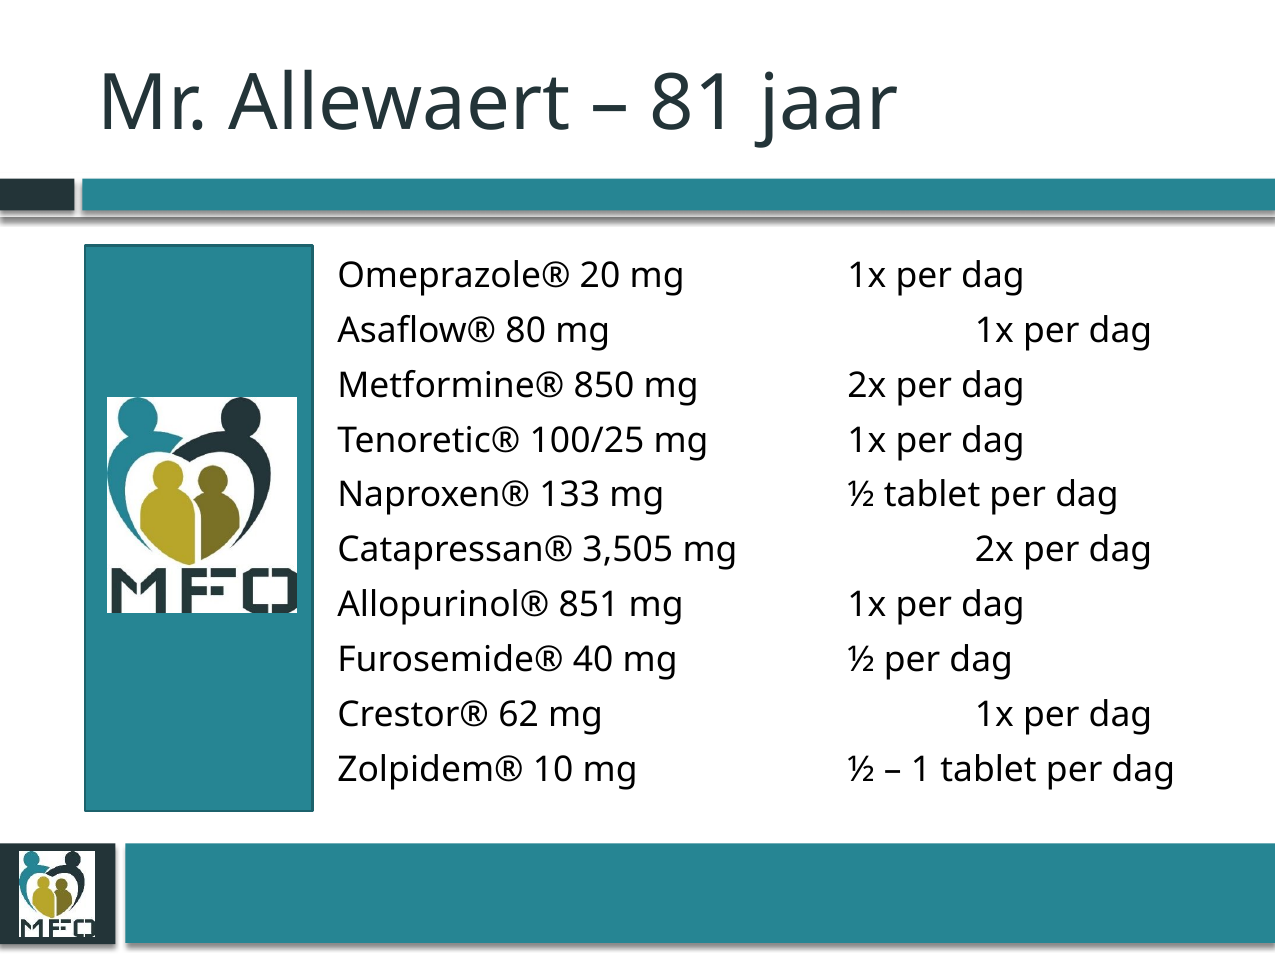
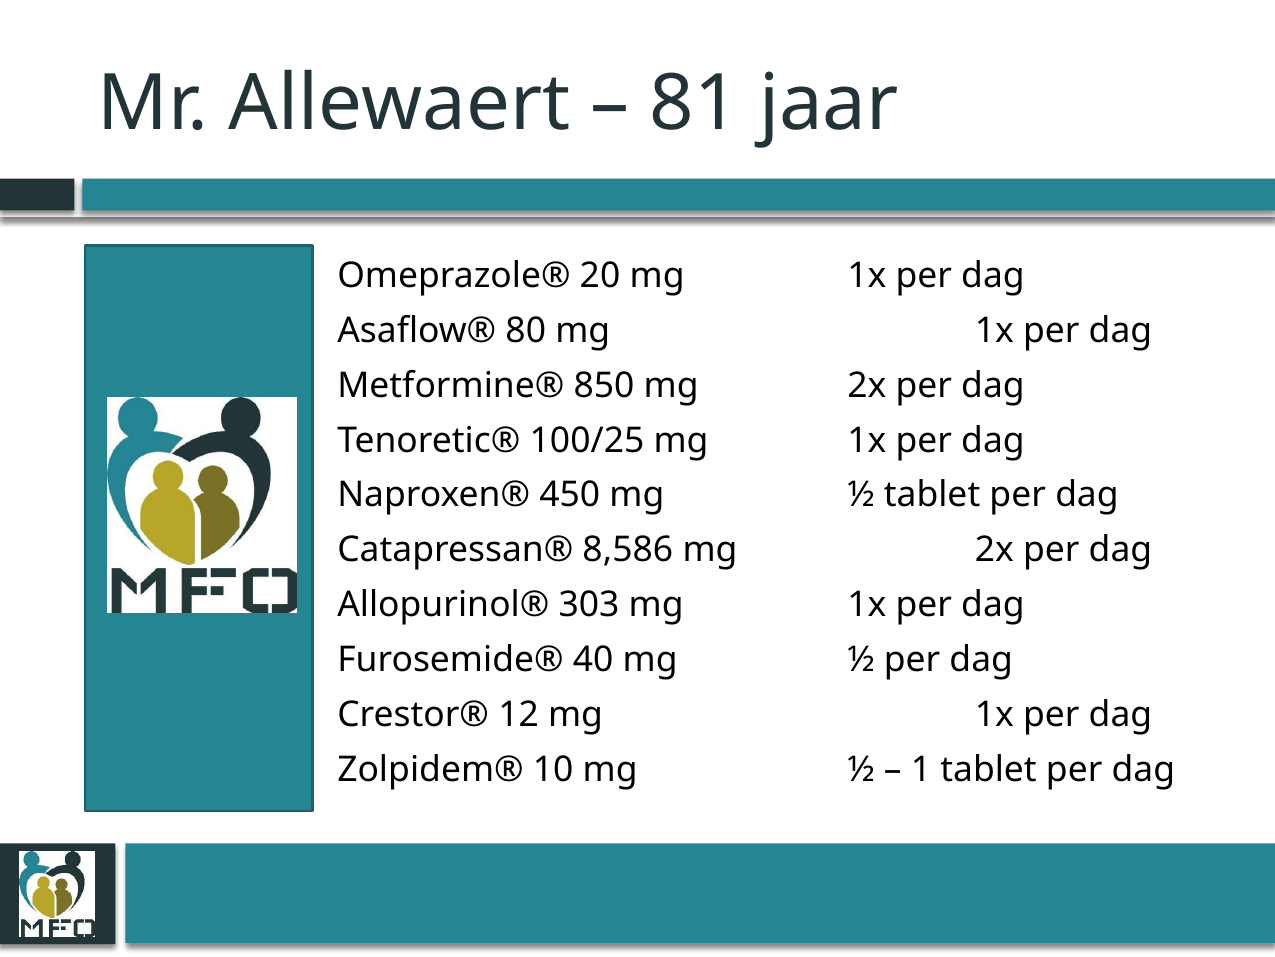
133: 133 -> 450 (570, 495)
3,505: 3,505 -> 8,586 (628, 550)
851: 851 -> 303 (589, 605)
62: 62 -> 12 (519, 715)
